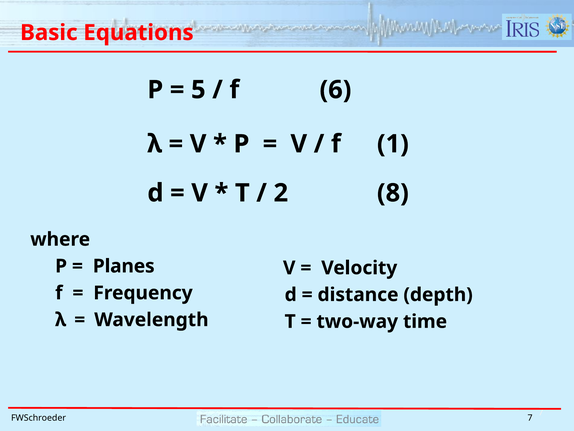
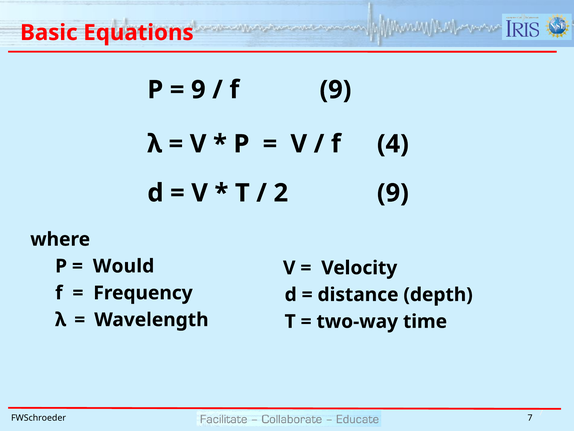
5: 5 -> 9 (198, 90)
f 6: 6 -> 9 (335, 90)
1: 1 -> 4 (393, 144)
2 8: 8 -> 9 (393, 193)
Planes: Planes -> Would (124, 266)
